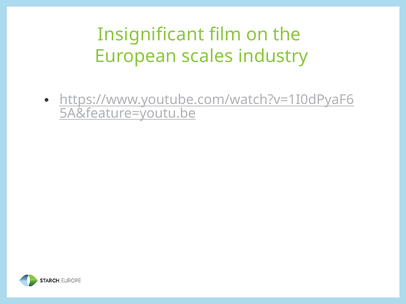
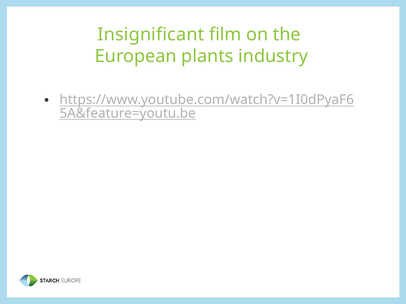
scales: scales -> plants (207, 56)
